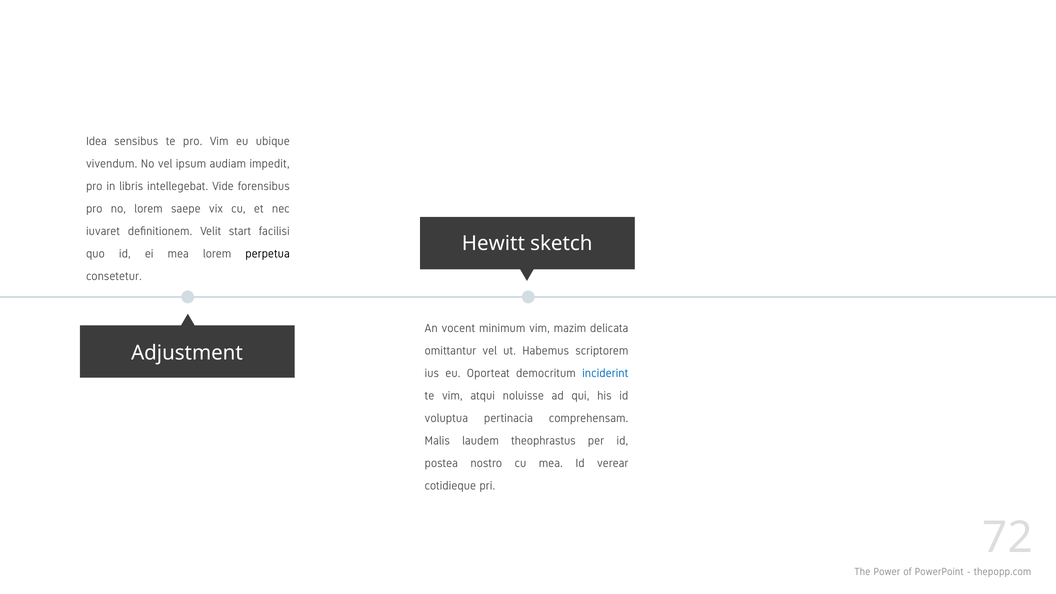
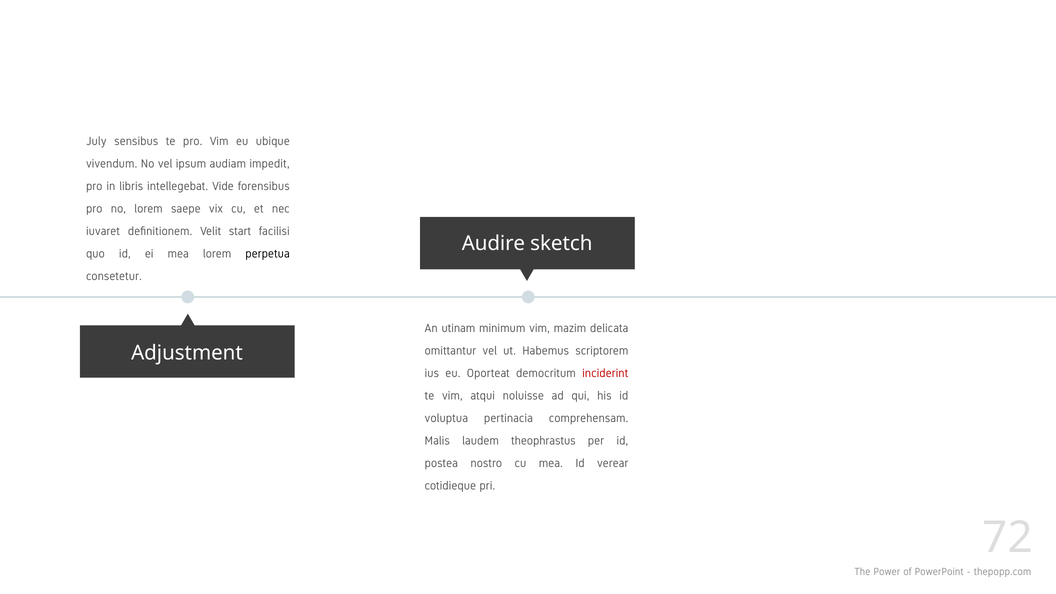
Idea: Idea -> July (96, 141)
Hewitt: Hewitt -> Audire (493, 243)
vocent: vocent -> utinam (458, 329)
inciderint colour: blue -> red (605, 373)
